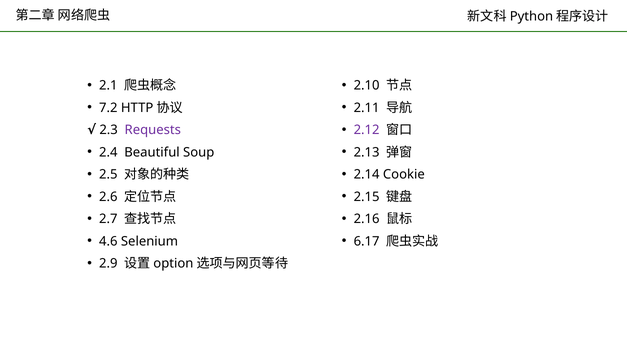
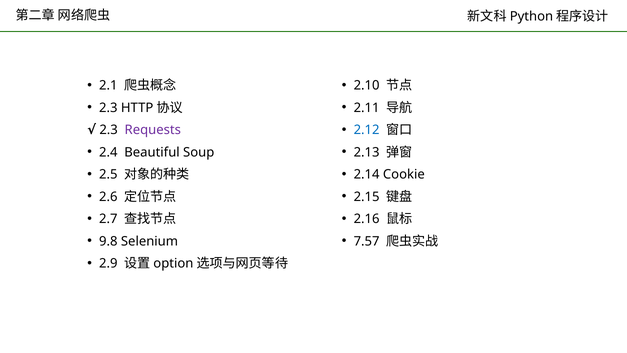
7.2: 7.2 -> 2.3 (108, 108)
2.12 colour: purple -> blue (367, 130)
4.6: 4.6 -> 9.8 (108, 241)
6.17: 6.17 -> 7.57 (367, 241)
